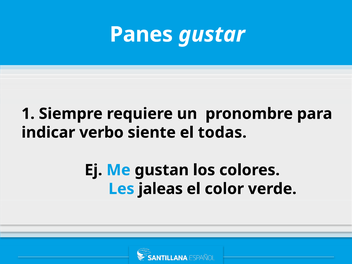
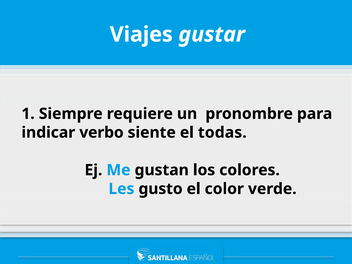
Panes: Panes -> Viajes (141, 34)
jaleas: jaleas -> gusto (161, 189)
